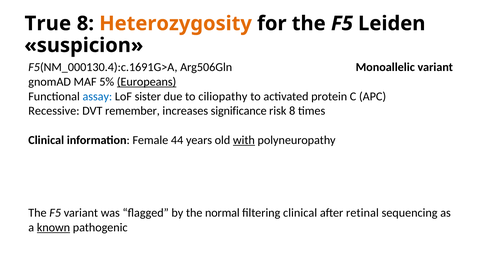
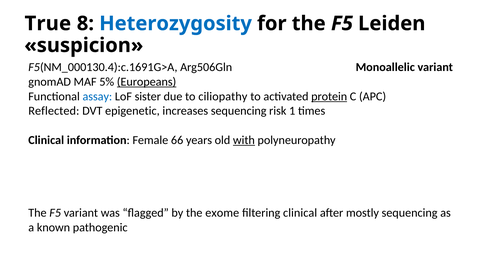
Heterozygosity colour: orange -> blue (176, 23)
protein underline: none -> present (329, 96)
Recessive: Recessive -> Reflected (54, 111)
remember: remember -> epigenetic (132, 111)
increases significance: significance -> sequencing (239, 111)
risk 8: 8 -> 1 (292, 111)
44: 44 -> 66 (177, 140)
normal: normal -> exome (222, 213)
retinal: retinal -> mostly (362, 213)
known underline: present -> none (53, 227)
